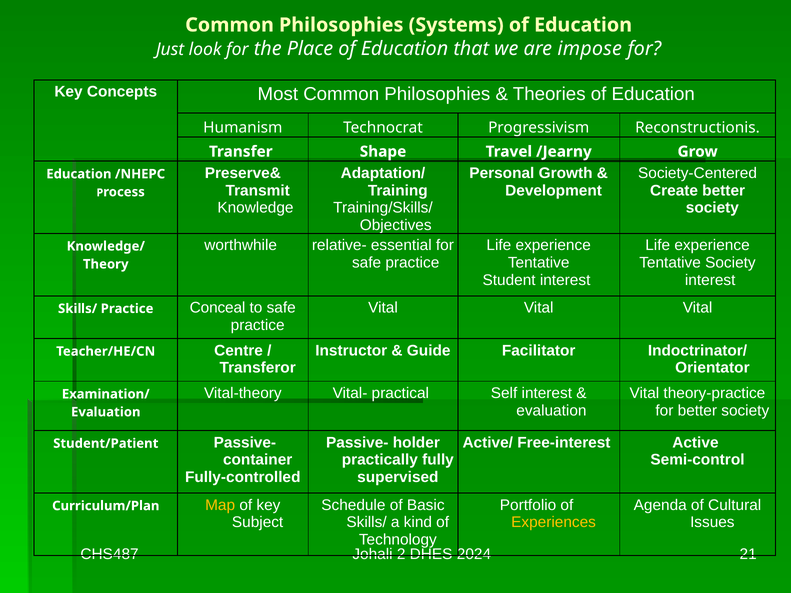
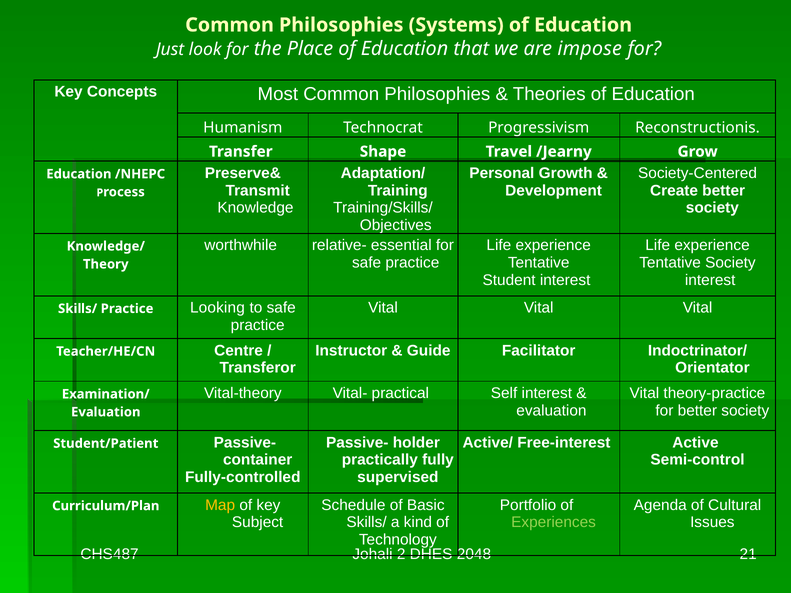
Conceal: Conceal -> Looking (217, 308)
Experiences colour: yellow -> light green (554, 522)
2024: 2024 -> 2048 (474, 555)
